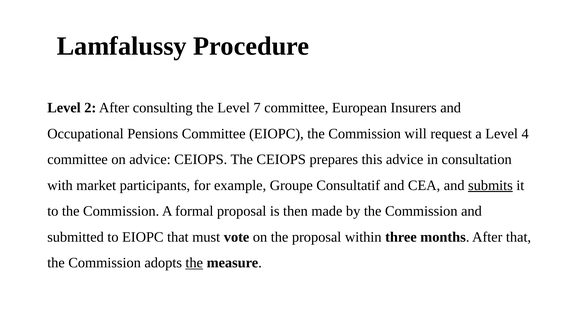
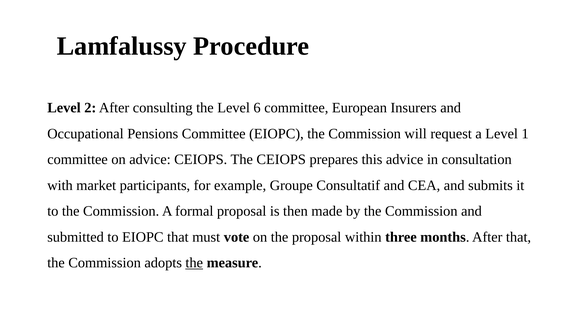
7: 7 -> 6 (257, 108)
4: 4 -> 1 (525, 134)
submits underline: present -> none (490, 185)
